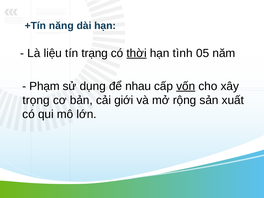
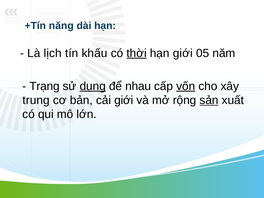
liệu: liệu -> lịch (53, 53)
trạng: trạng -> khấu (94, 53)
hạn tình: tình -> giới (183, 53)
Phạm: Phạm -> Trạng (45, 86)
dụng underline: none -> present (93, 86)
trọng: trọng -> trung (36, 100)
sản underline: none -> present (209, 100)
